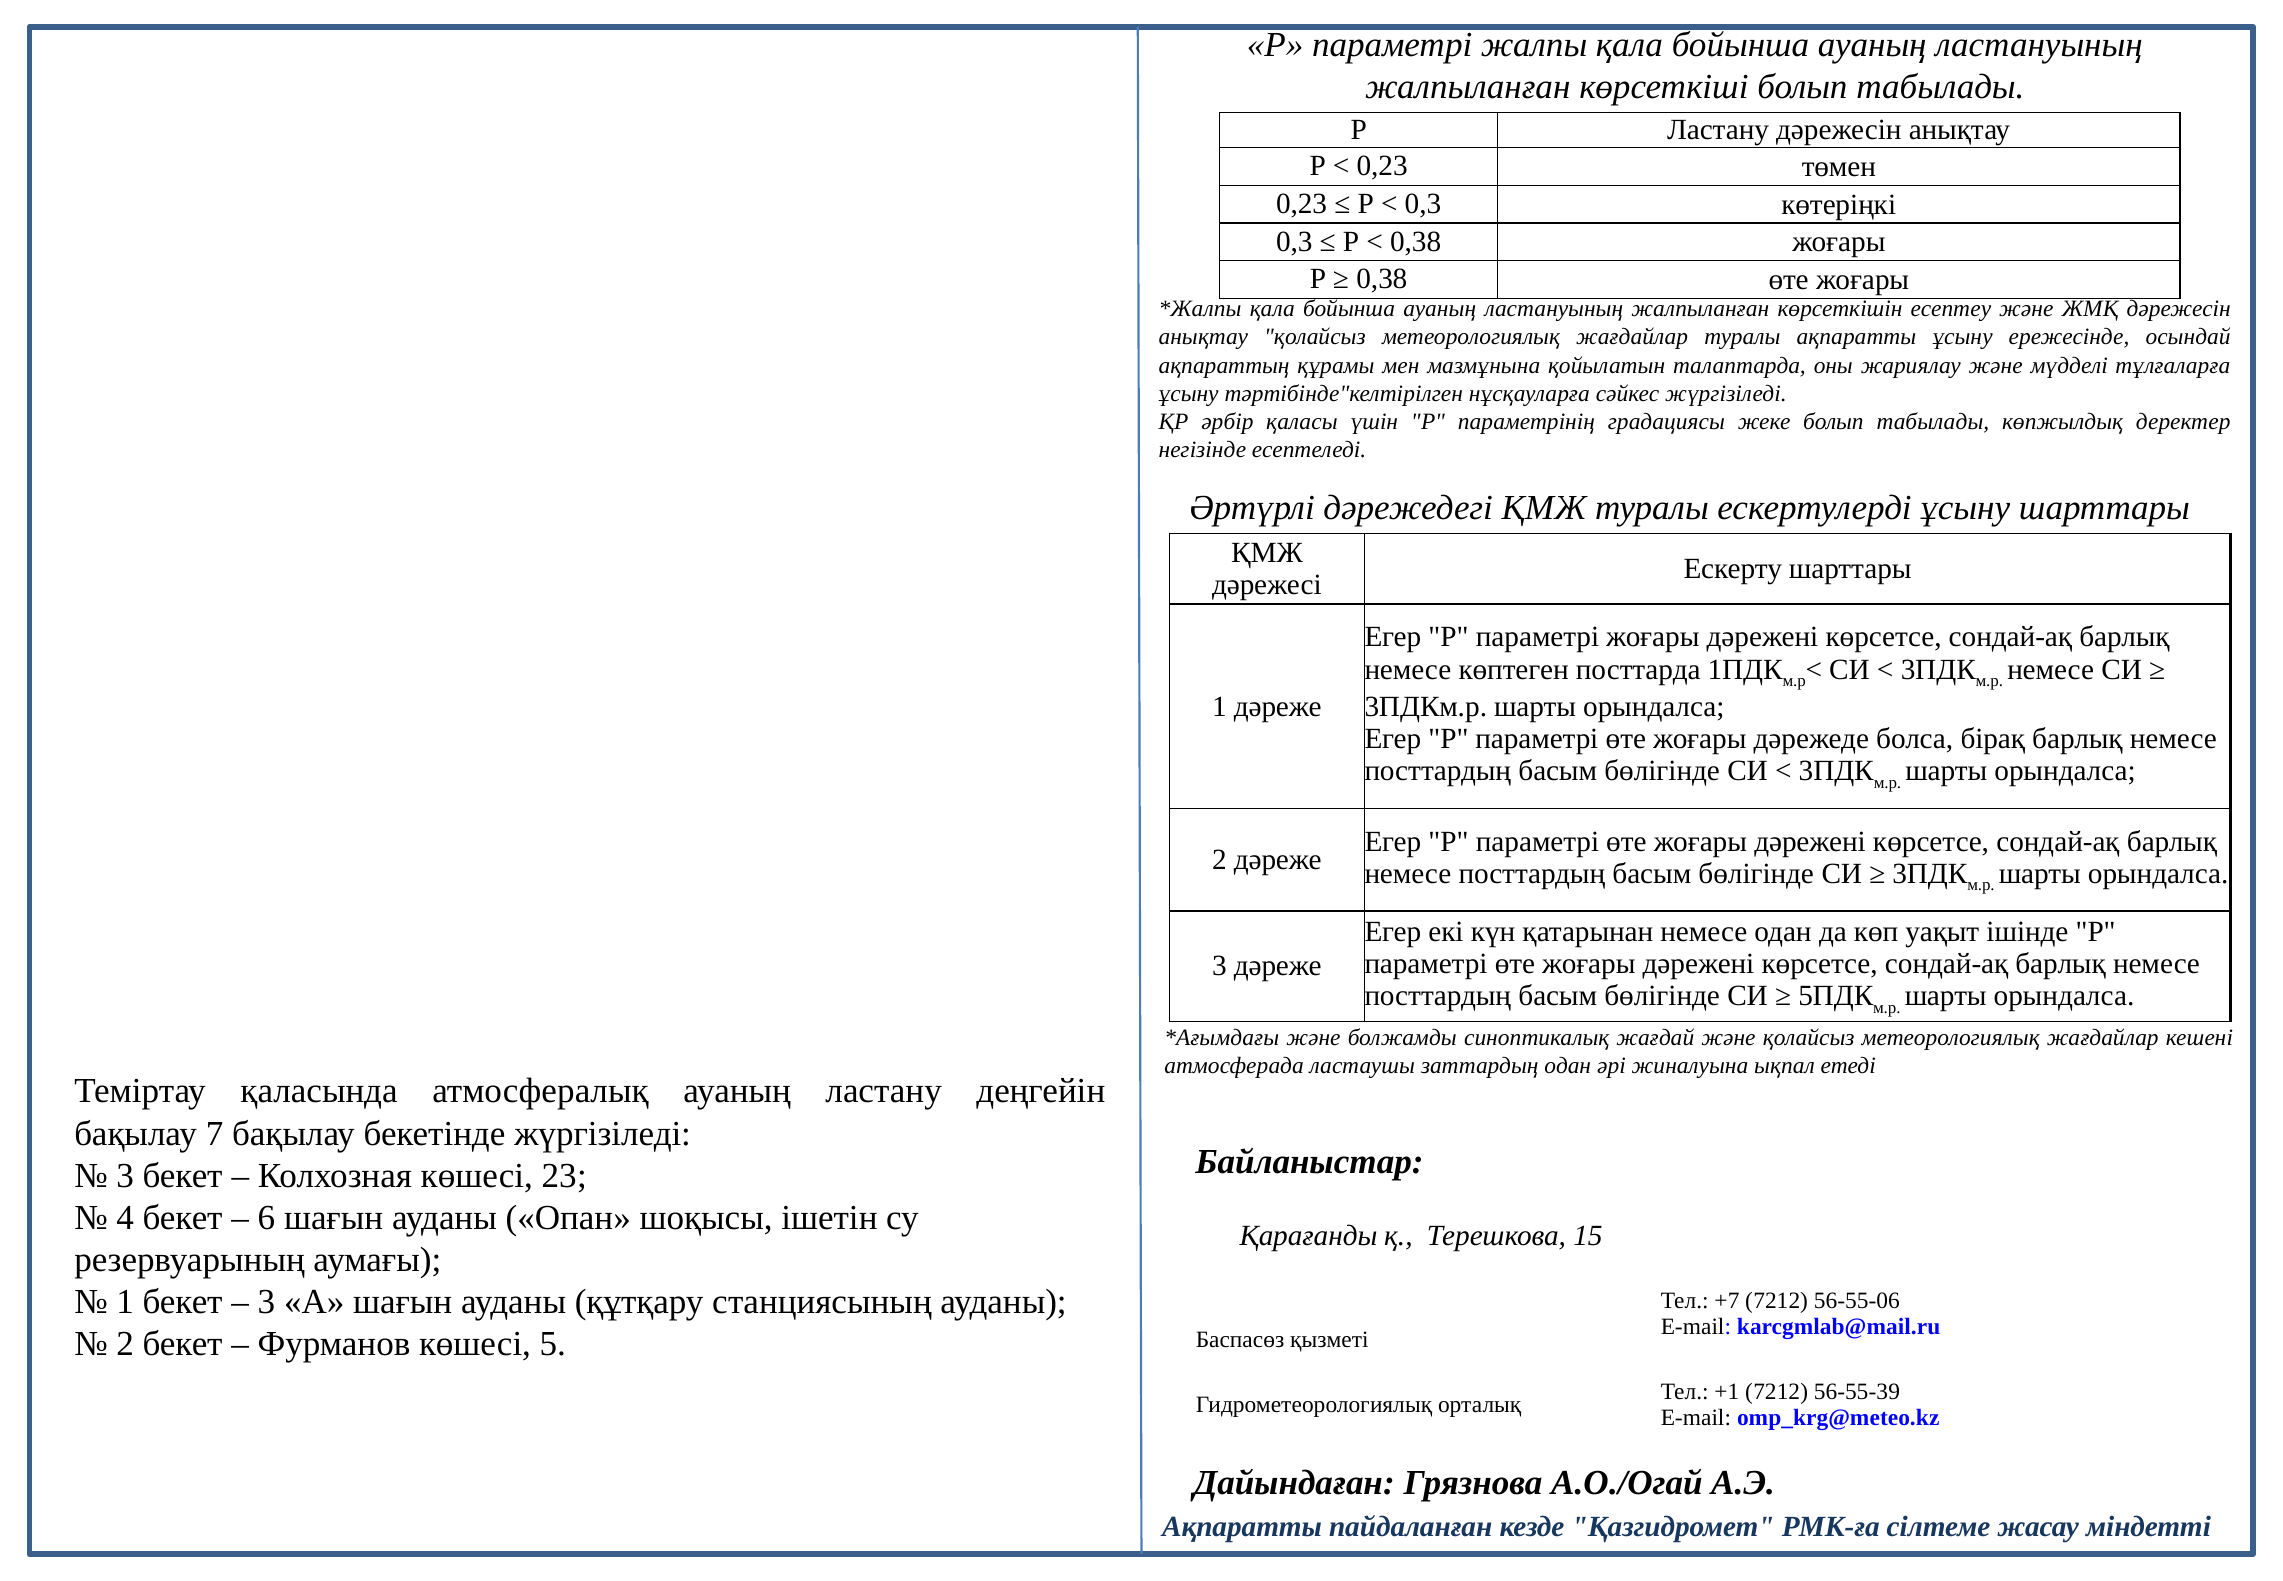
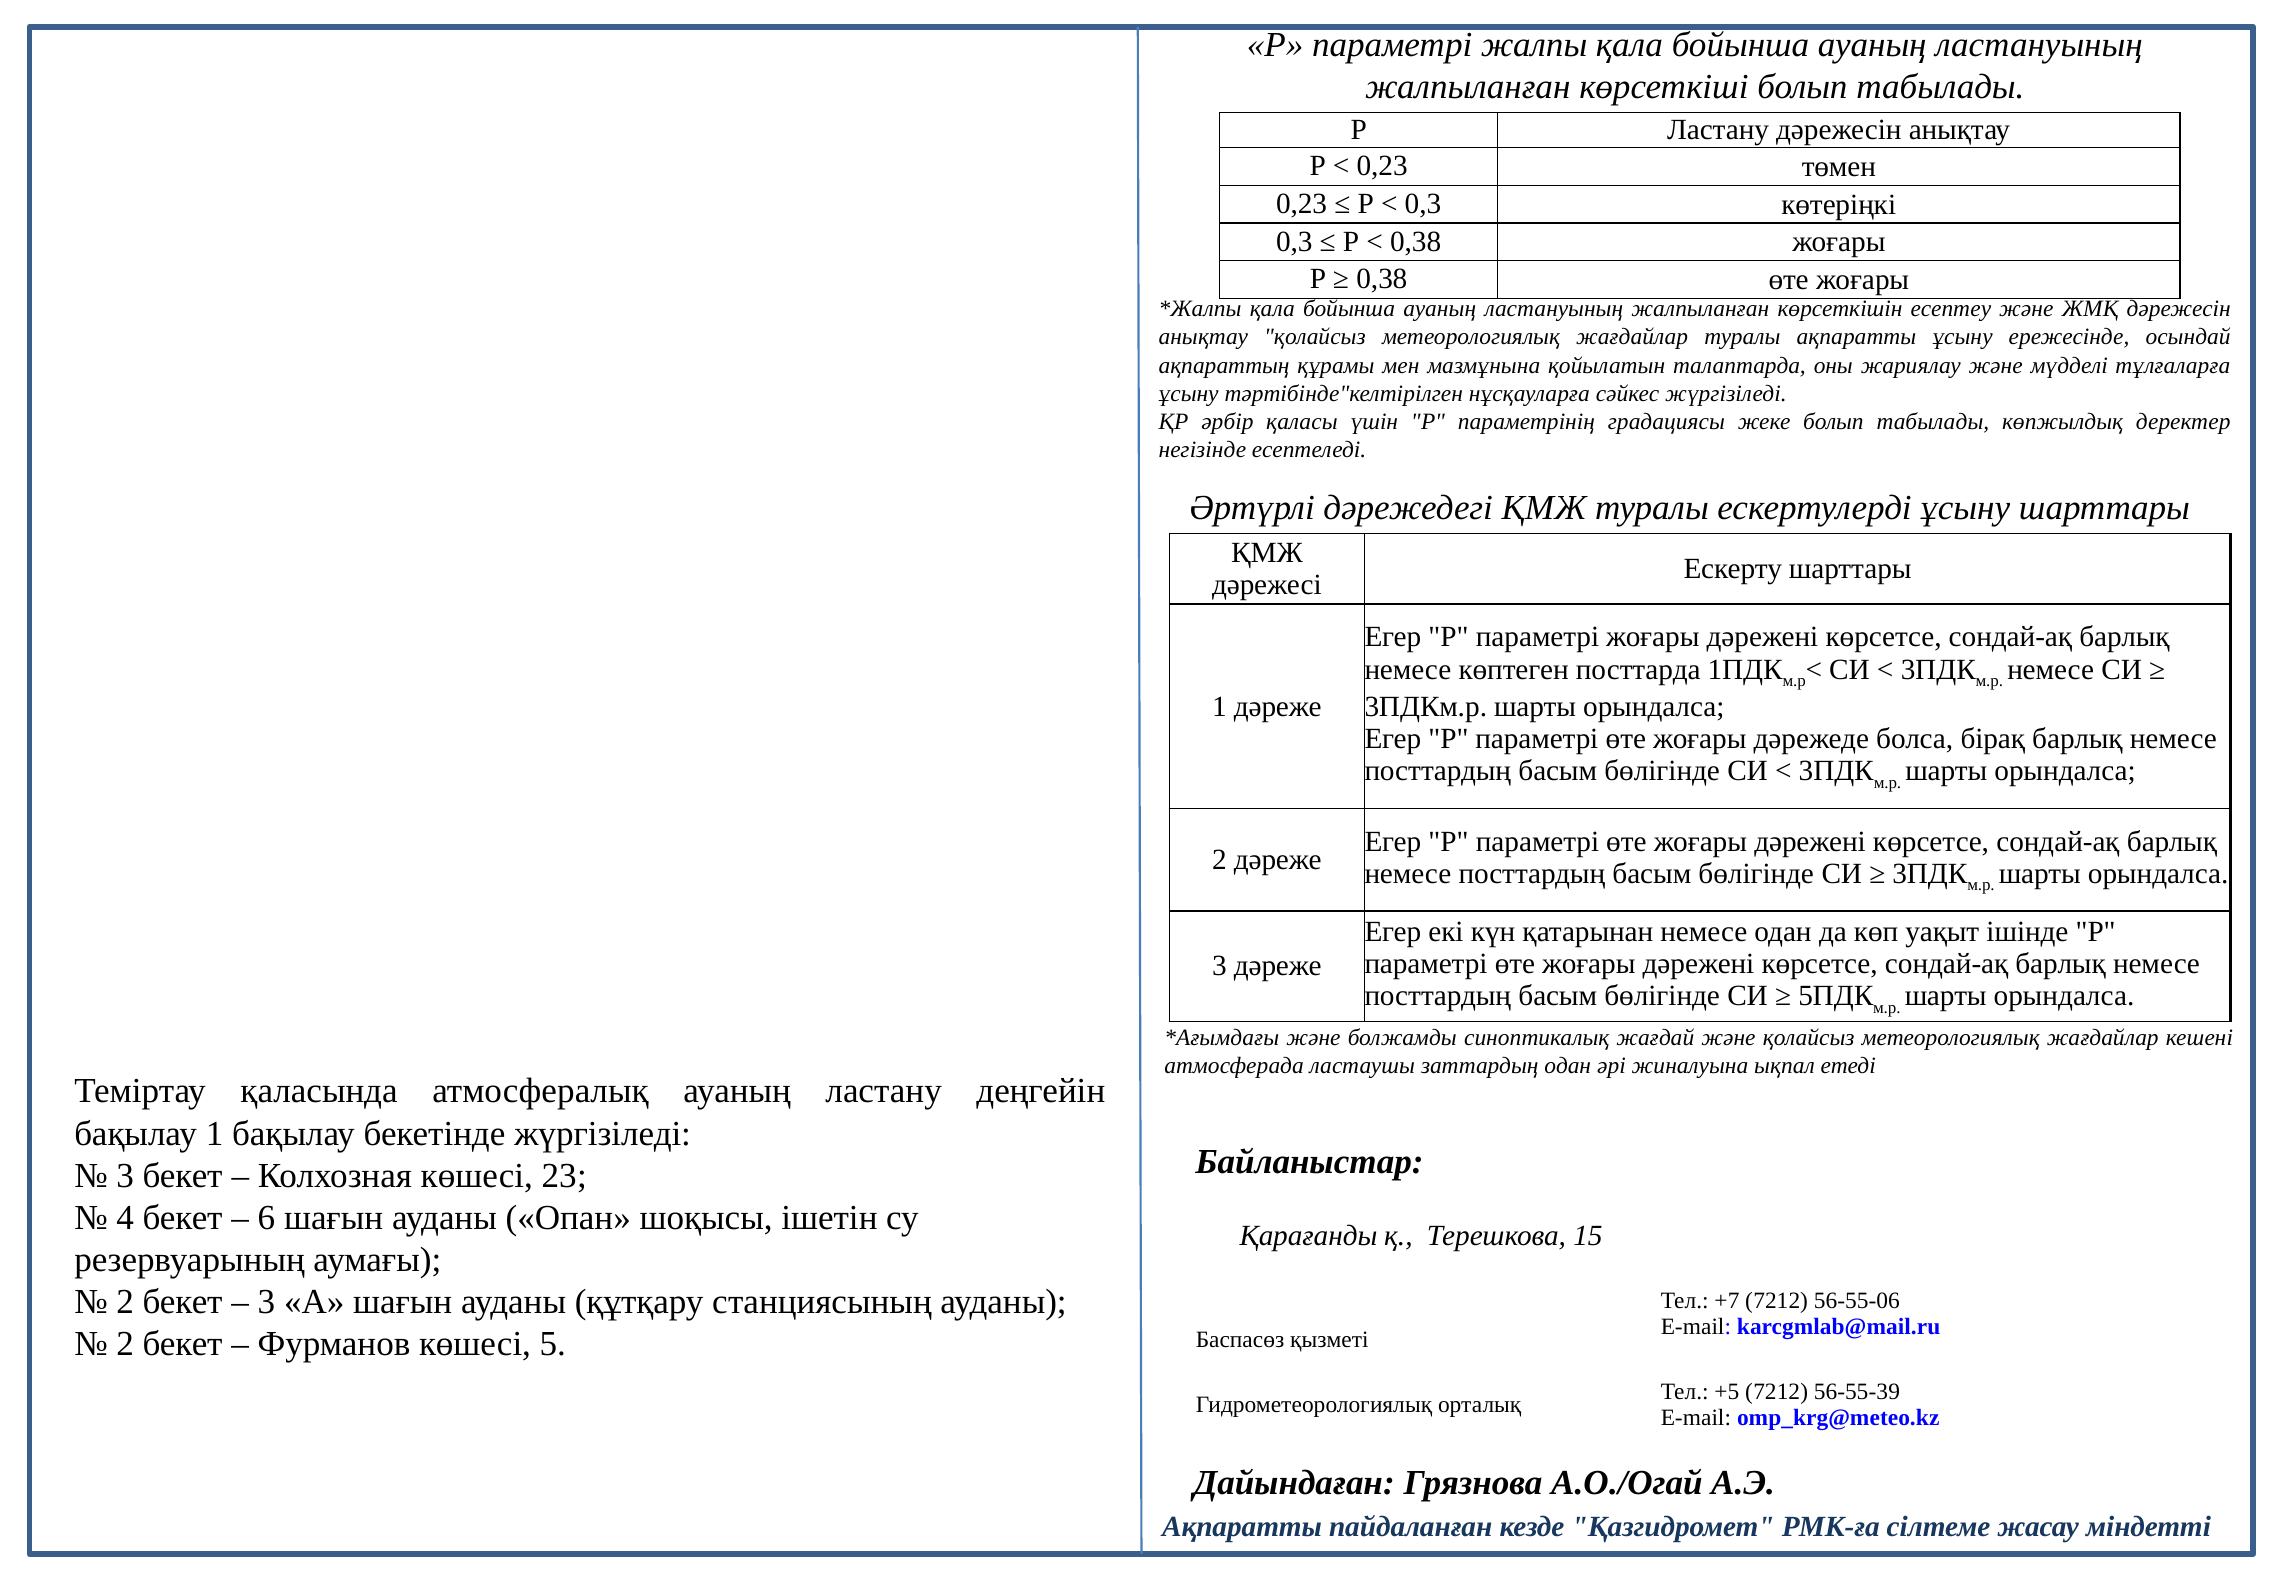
бақылау 7: 7 -> 1 (215, 1133)
1: 1 -> 2 (125, 1302)
+1: +1 -> +5 (1727, 1391)
